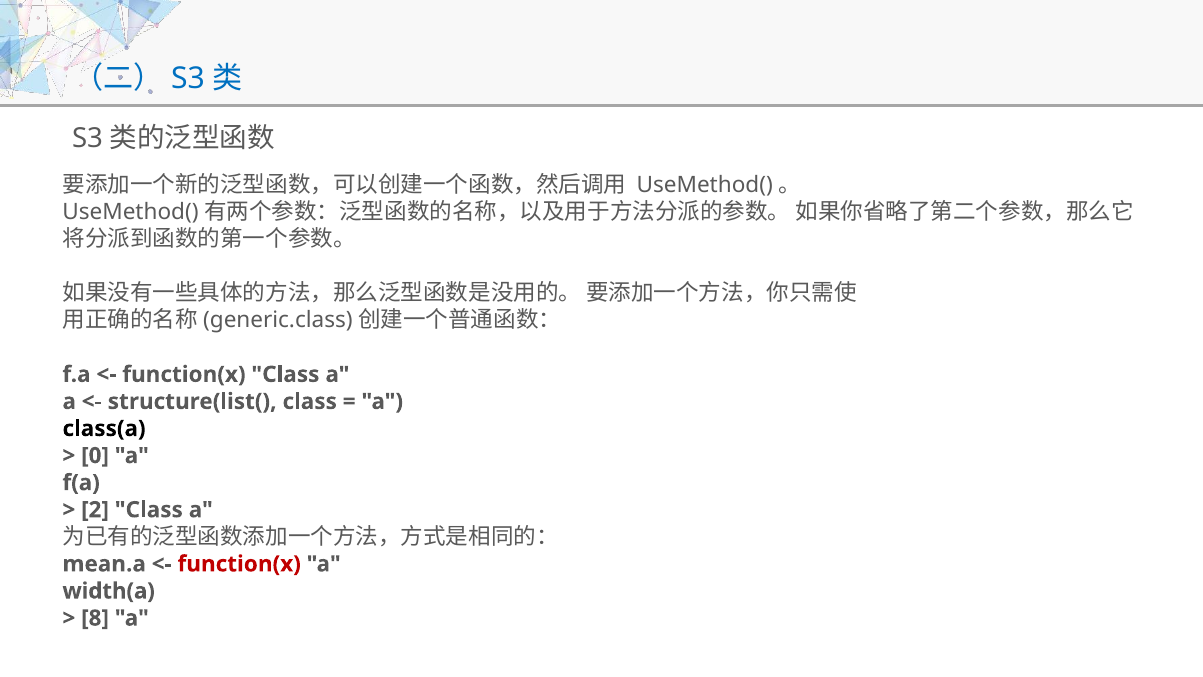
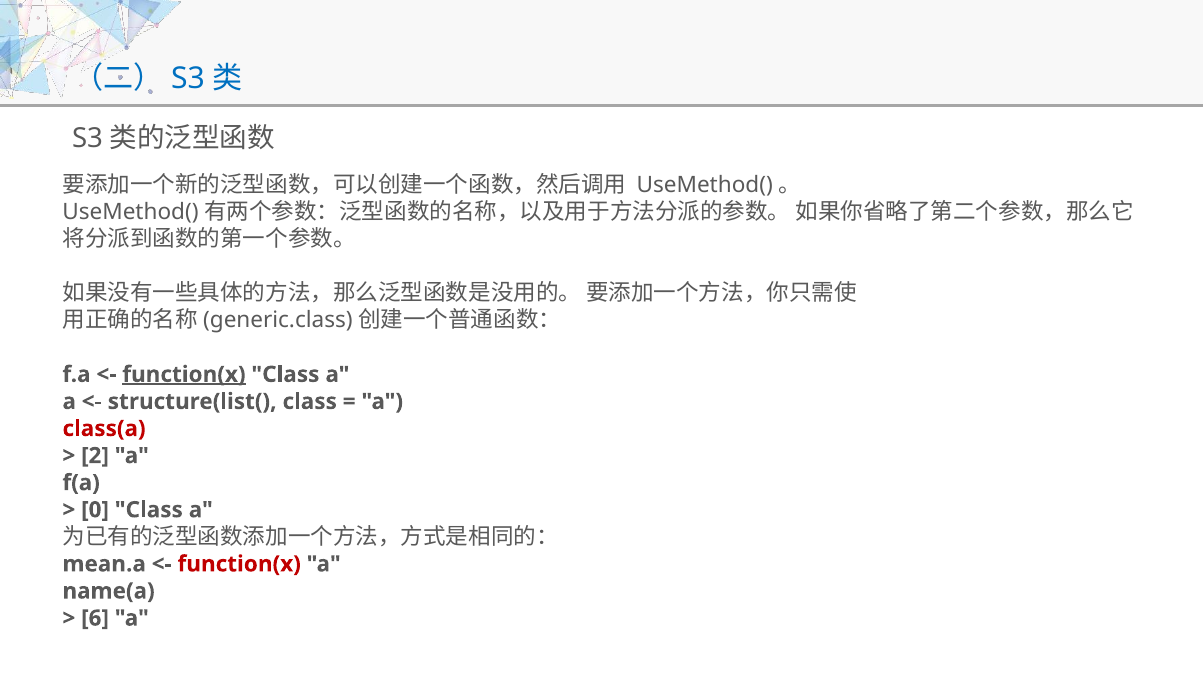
function(x underline: none -> present (184, 374)
class(a colour: black -> red (104, 428)
0: 0 -> 2 (95, 455)
2: 2 -> 0 (95, 510)
width(a: width(a -> name(a (109, 591)
8: 8 -> 6 (95, 618)
